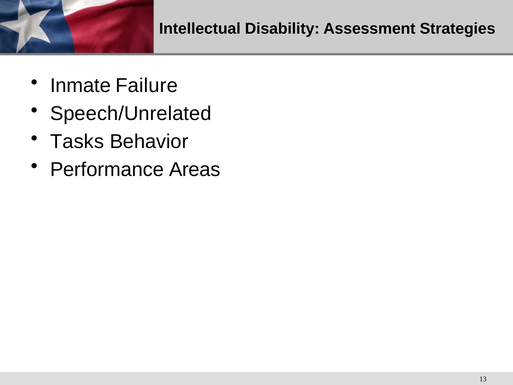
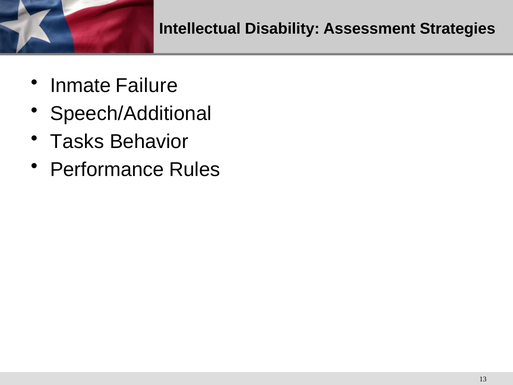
Speech/Unrelated: Speech/Unrelated -> Speech/Additional (131, 114)
Areas: Areas -> Rules (195, 170)
